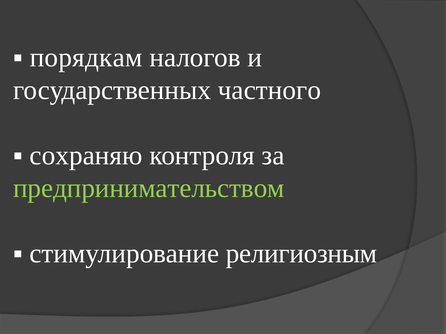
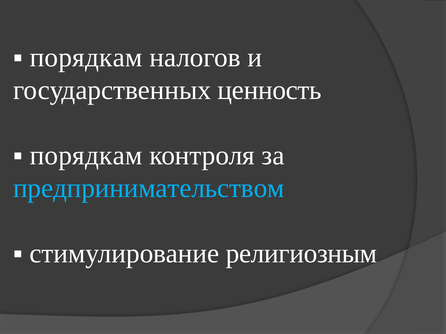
частного: частного -> ценность (270, 90)
сохраняю: сохраняю -> порядкам (86, 156)
предпринимательством colour: light green -> light blue (149, 189)
